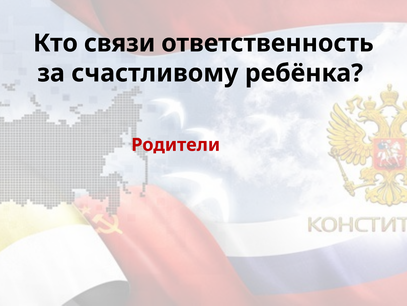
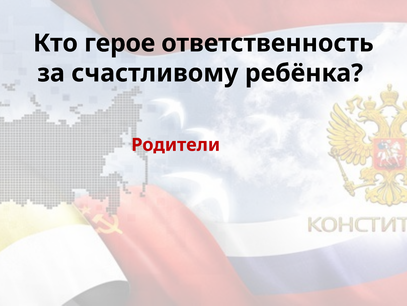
связи: связи -> герое (120, 43)
